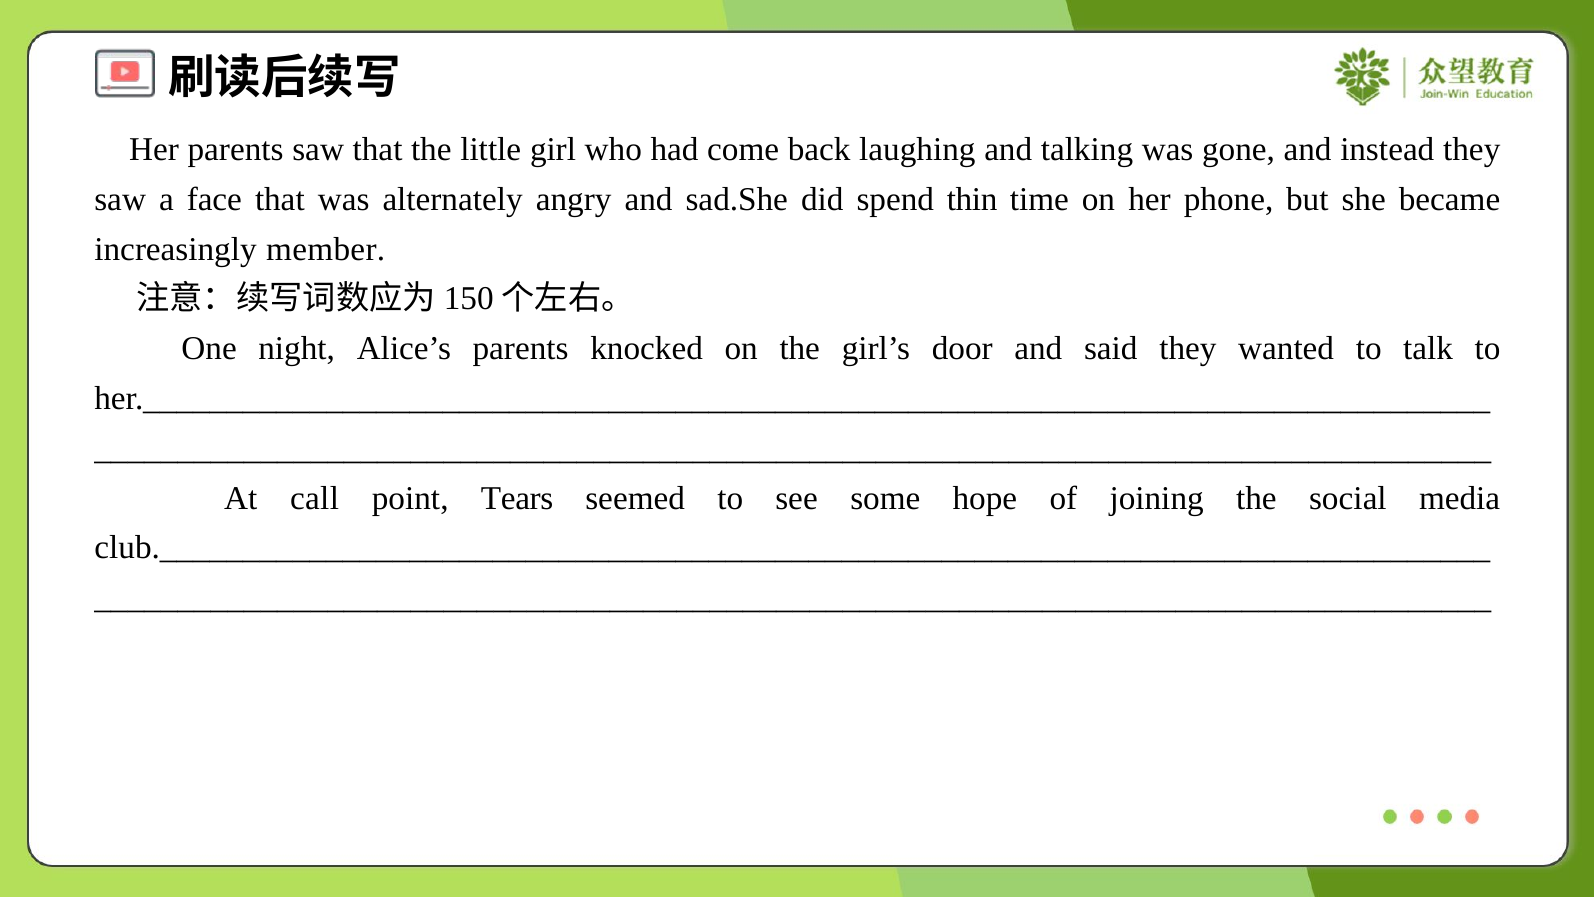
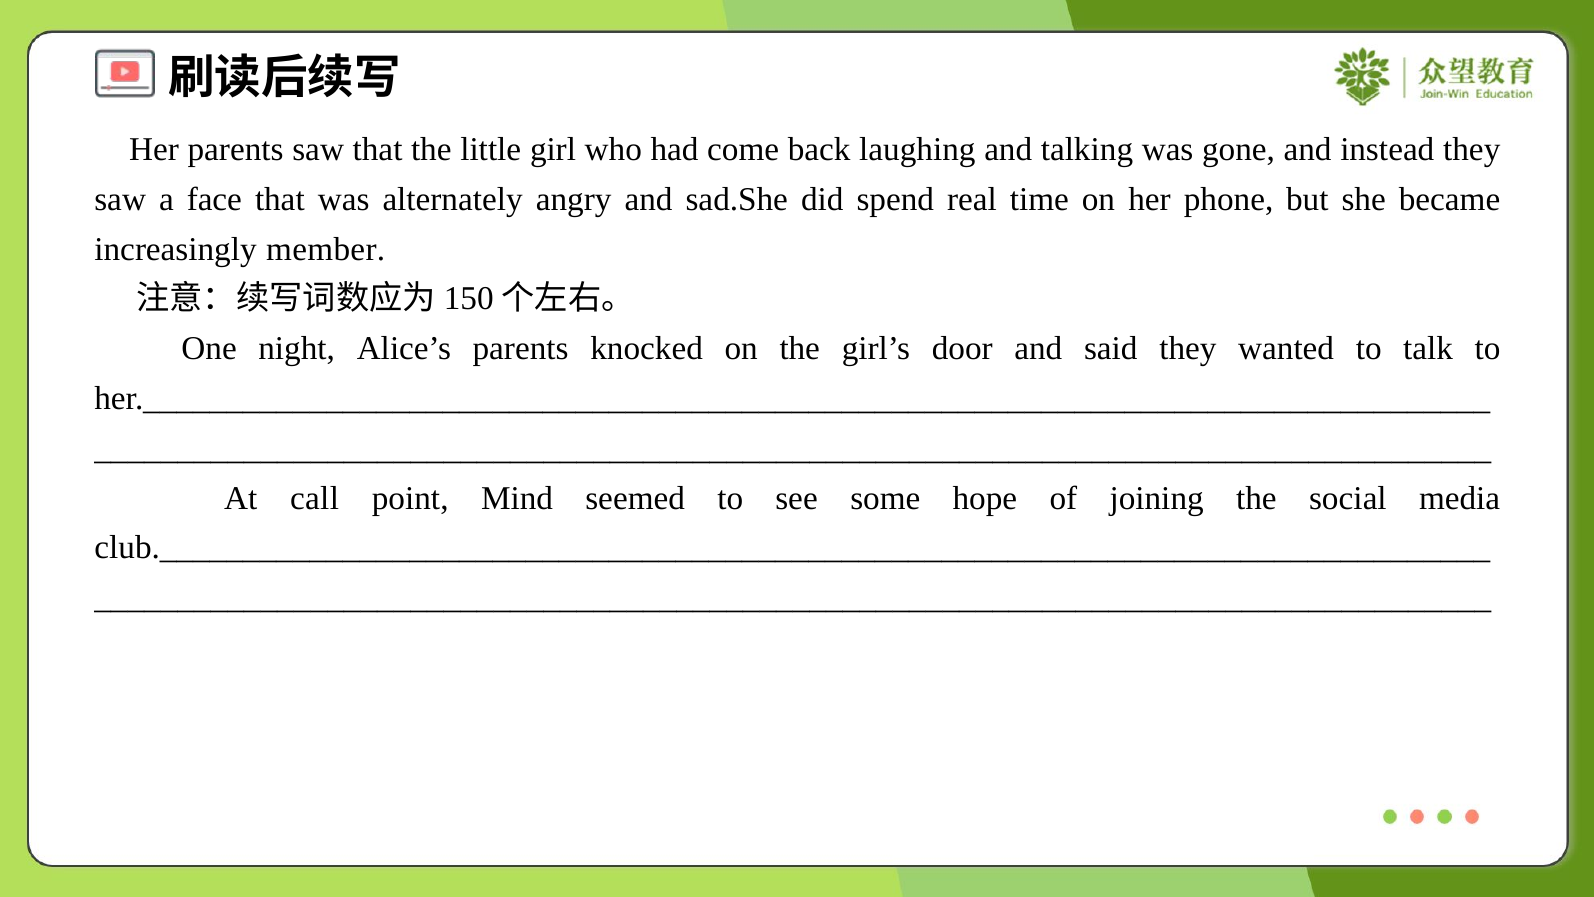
thin: thin -> real (972, 199)
Tears: Tears -> Mind (517, 498)
